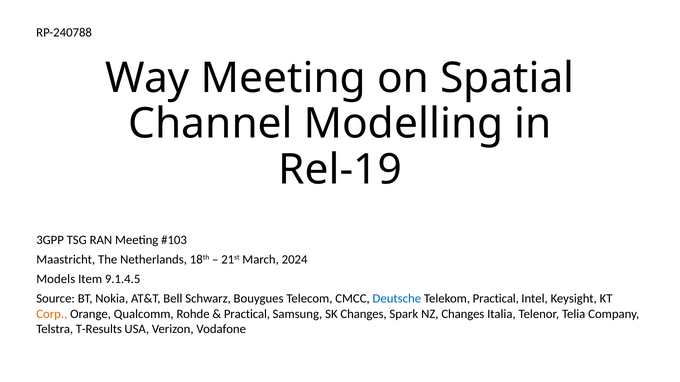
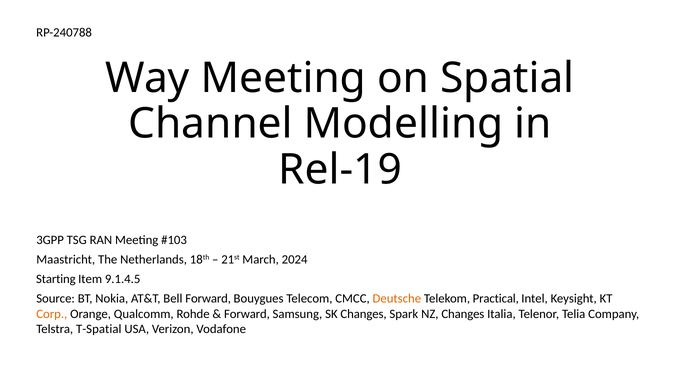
Models: Models -> Starting (56, 279)
Bell Schwarz: Schwarz -> Forward (208, 299)
Deutsche colour: blue -> orange (397, 299)
Practical: Practical -> Forward (247, 314)
T-Results: T-Results -> T-Spatial (99, 330)
